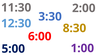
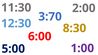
3:30: 3:30 -> 3:70 (50, 17)
